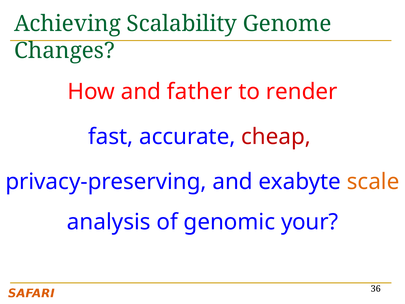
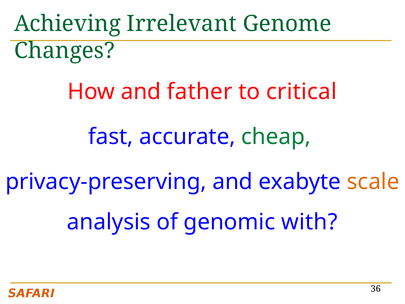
Scalability: Scalability -> Irrelevant (182, 24)
render: render -> critical (302, 92)
cheap colour: red -> green (276, 137)
your: your -> with (309, 222)
